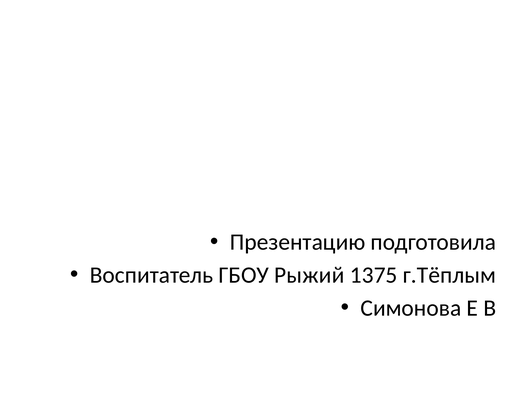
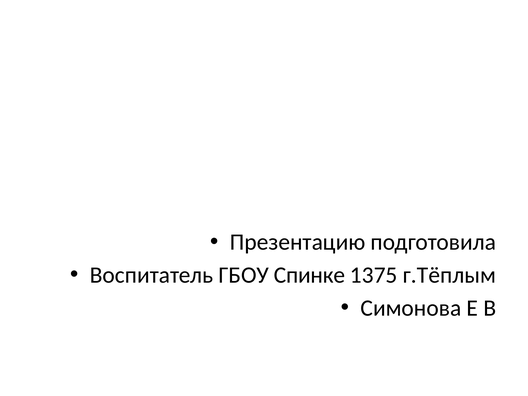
Рыжий: Рыжий -> Спинке (310, 275)
